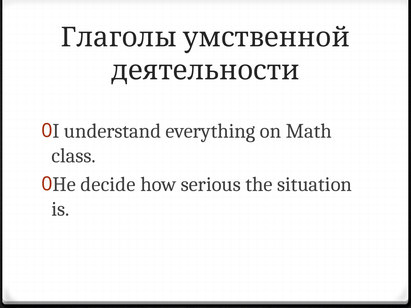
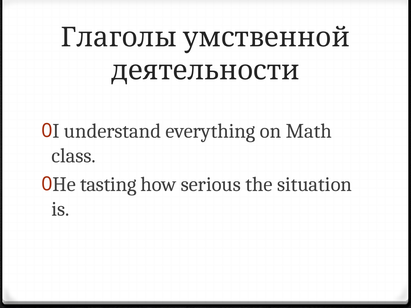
decide: decide -> tasting (108, 185)
